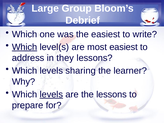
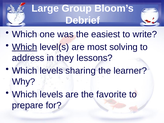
most easiest: easiest -> solving (124, 47)
levels underline: present -> none (51, 94)
the lessons: lessons -> favorite (111, 94)
